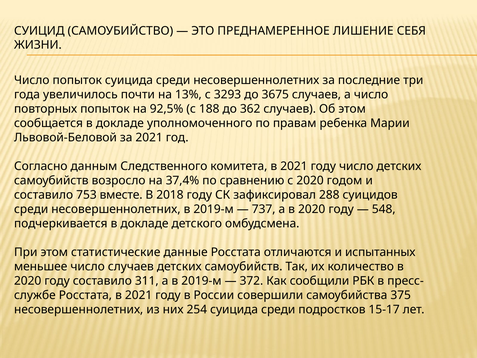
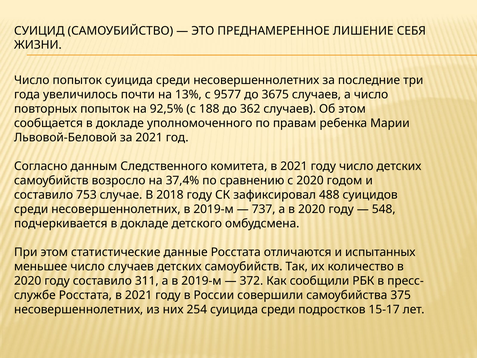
3293: 3293 -> 9577 (228, 95)
вместе: вместе -> случае (121, 195)
288: 288 -> 488 (329, 195)
